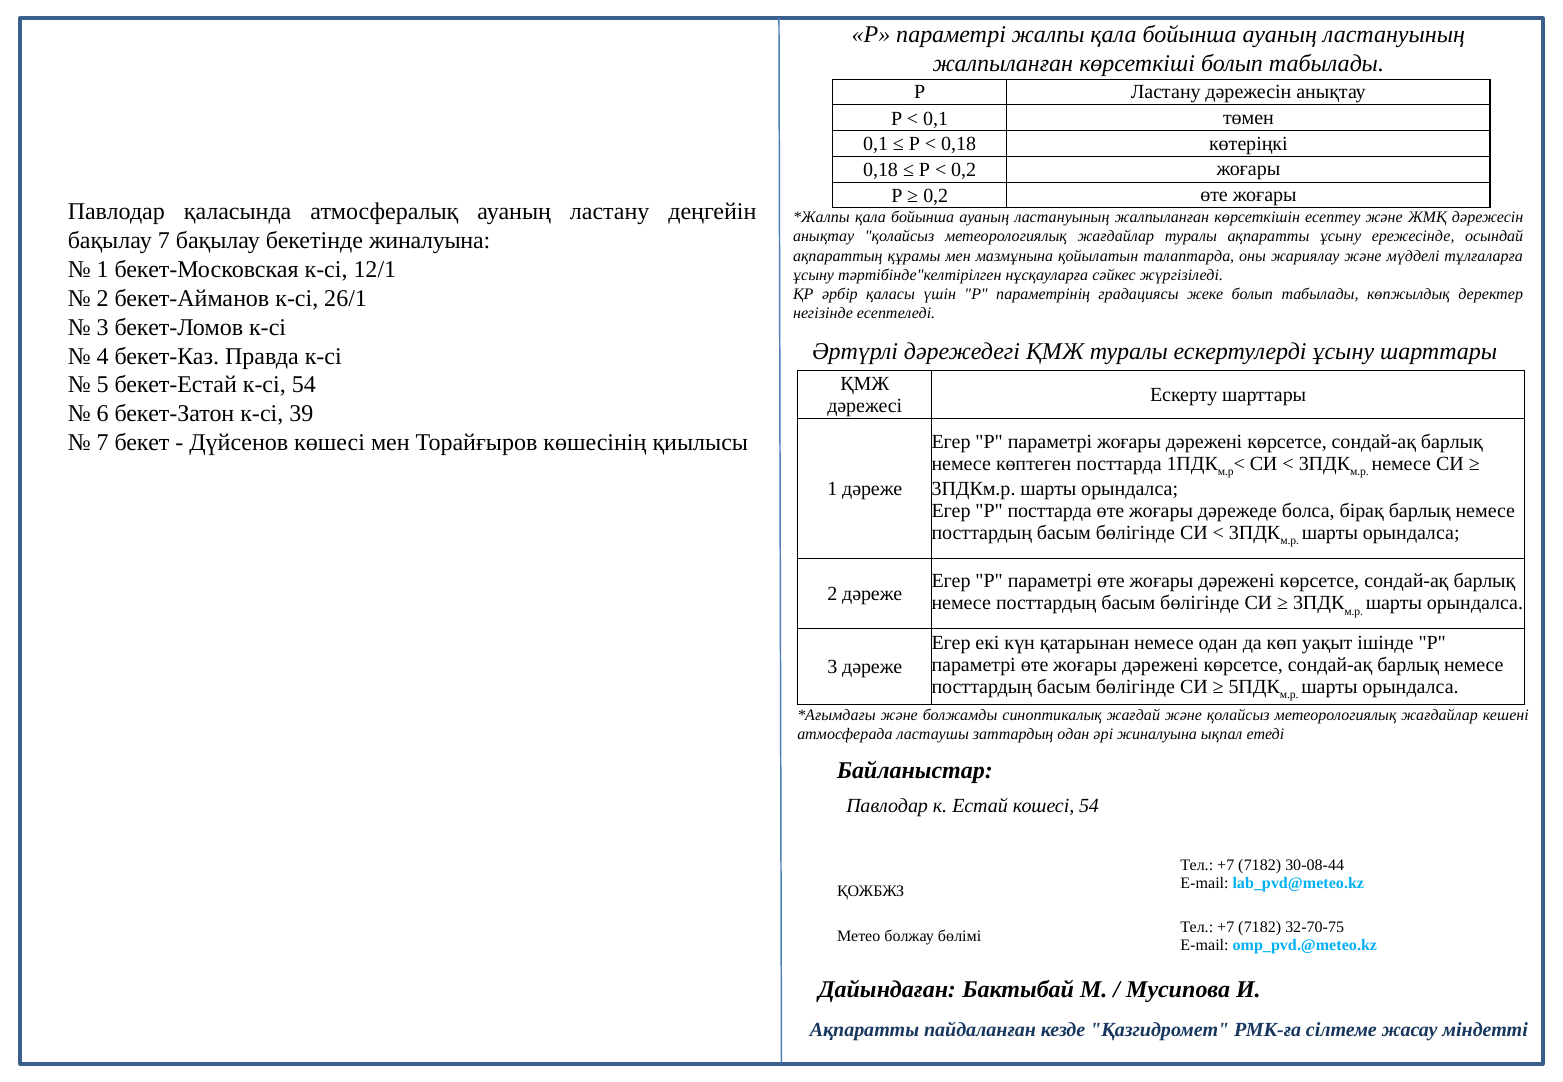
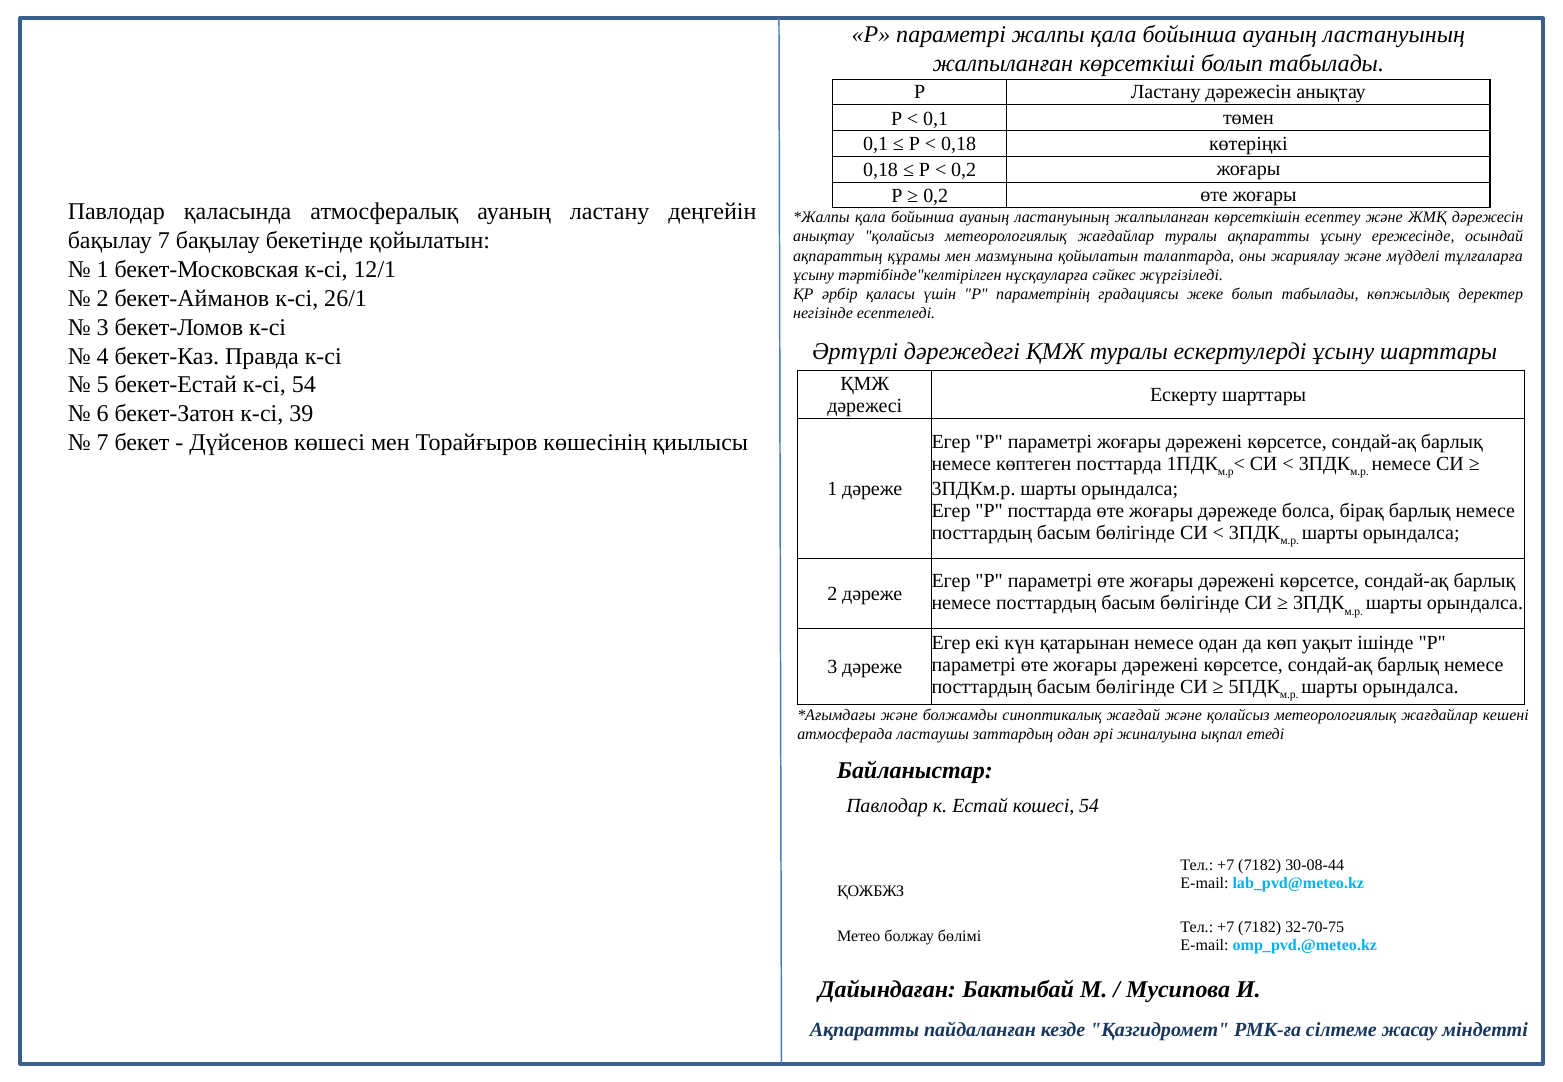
бекетінде жиналуына: жиналуына -> қойылатын (430, 241)
